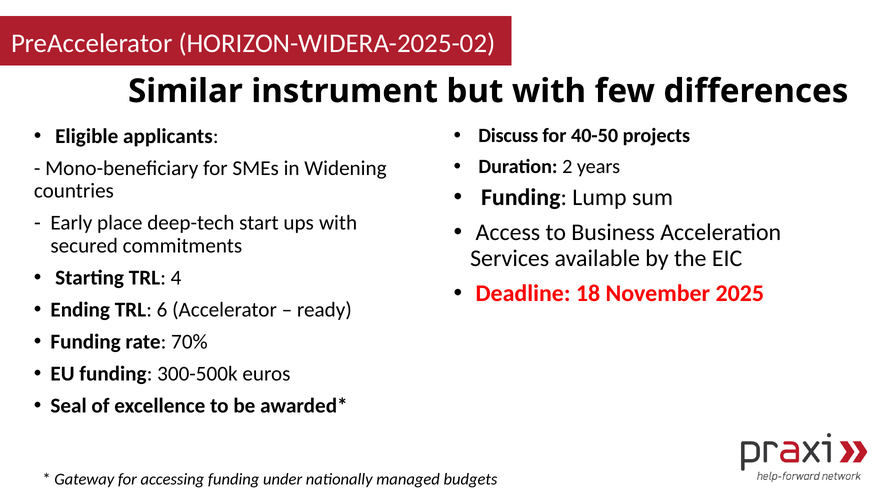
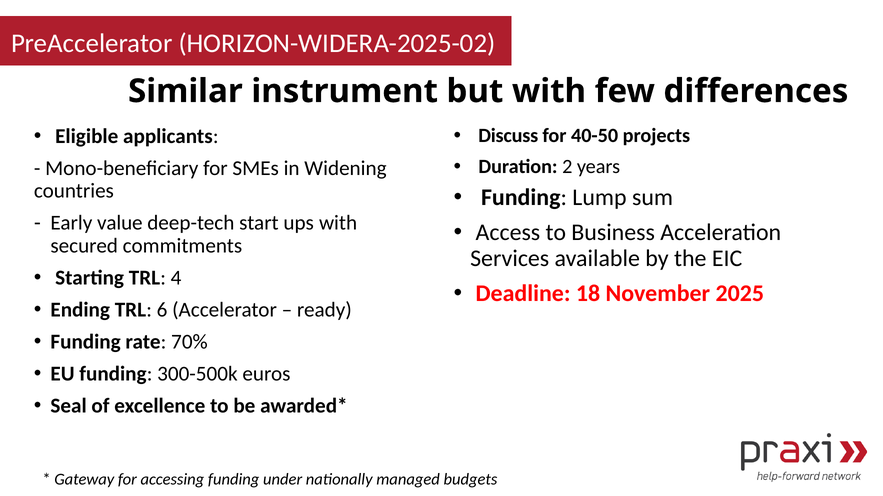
place: place -> value (120, 223)
